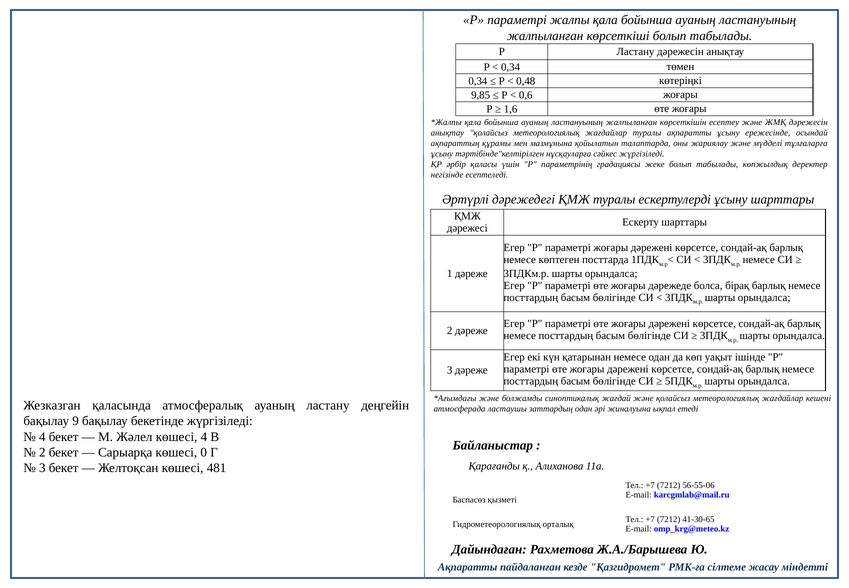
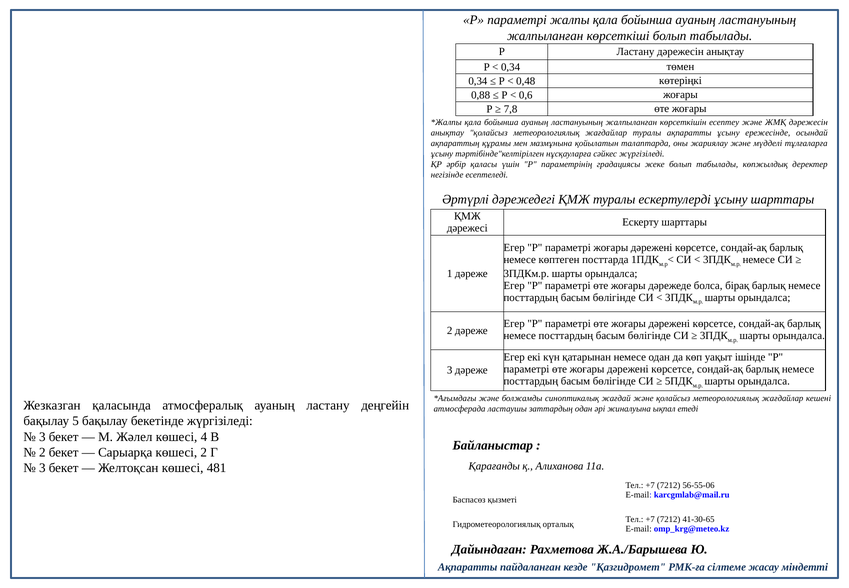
9,85: 9,85 -> 0,88 (481, 95)
1,6: 1,6 -> 7,8 (511, 109)
9: 9 -> 5 (76, 421)
4: 4 -> 3 (42, 437)
көшесі 0: 0 -> 2 (204, 452)
